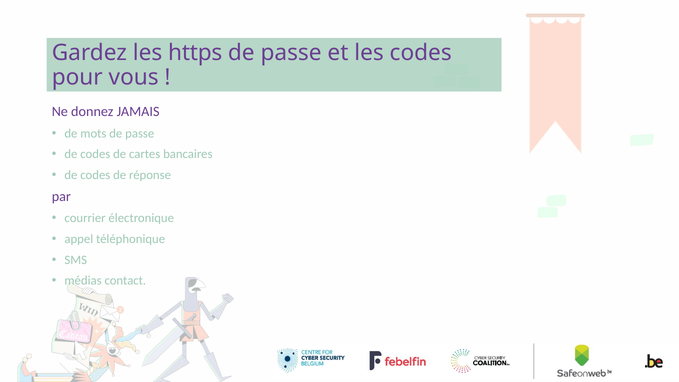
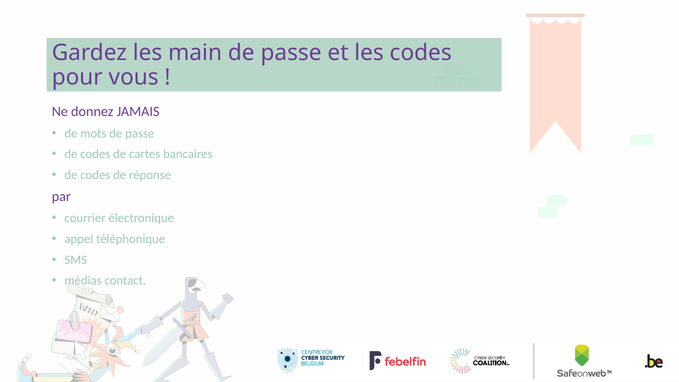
https: https -> main (195, 53)
